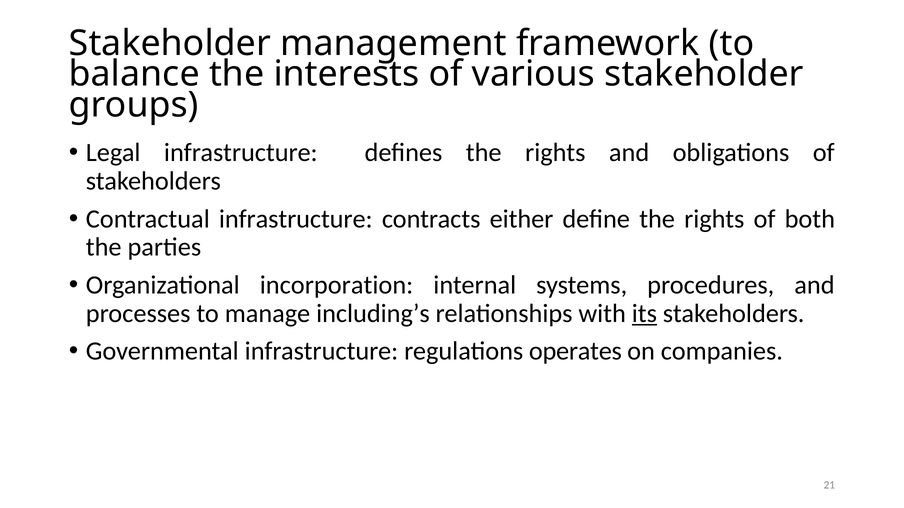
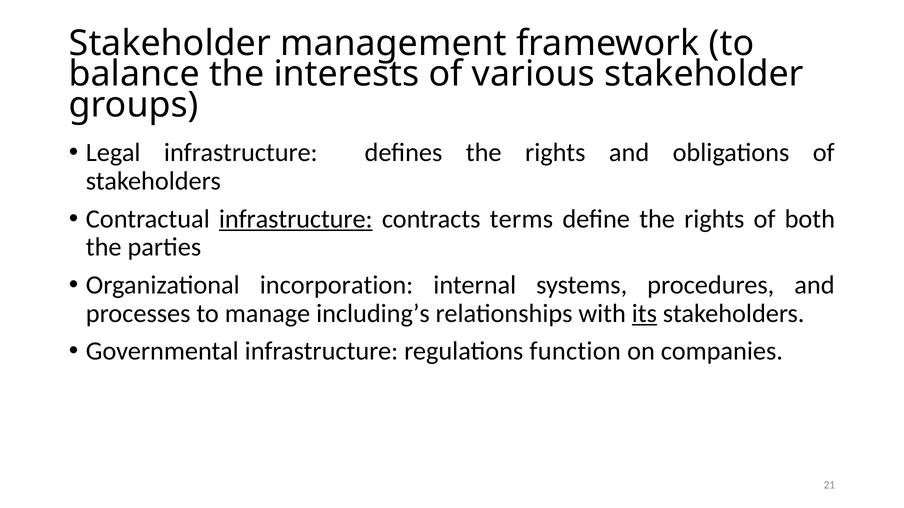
infrastructure underline: none -> present (296, 219)
either: either -> terms (521, 219)
operates: operates -> function (575, 352)
